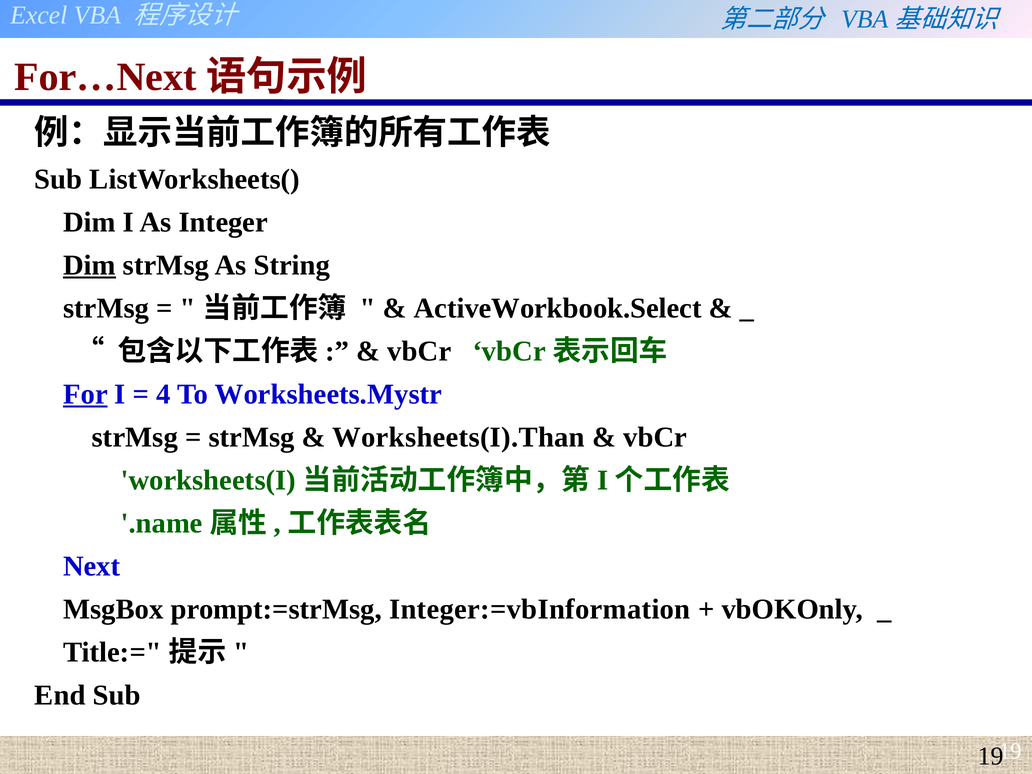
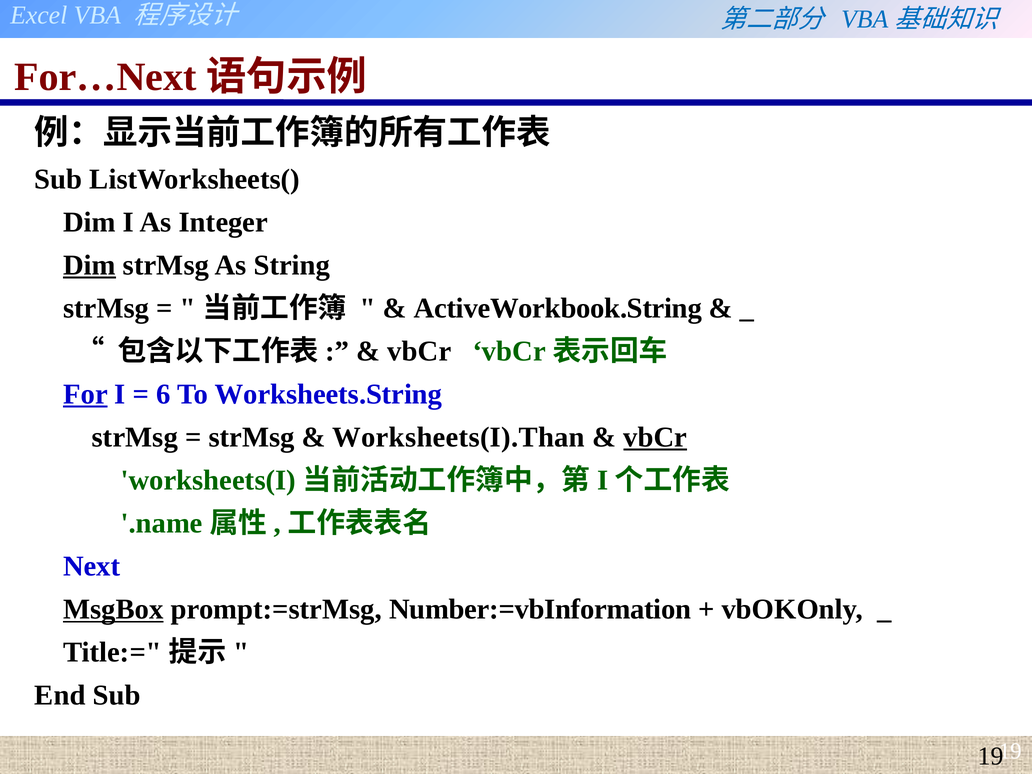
ActiveWorkbook.Select: ActiveWorkbook.Select -> ActiveWorkbook.String (558, 308)
4: 4 -> 6 (163, 394)
Worksheets.Mystr: Worksheets.Mystr -> Worksheets.String (329, 394)
vbCr underline: none -> present (655, 437)
MsgBox underline: none -> present (113, 609)
Integer:=vbInformation: Integer:=vbInformation -> Number:=vbInformation (540, 609)
